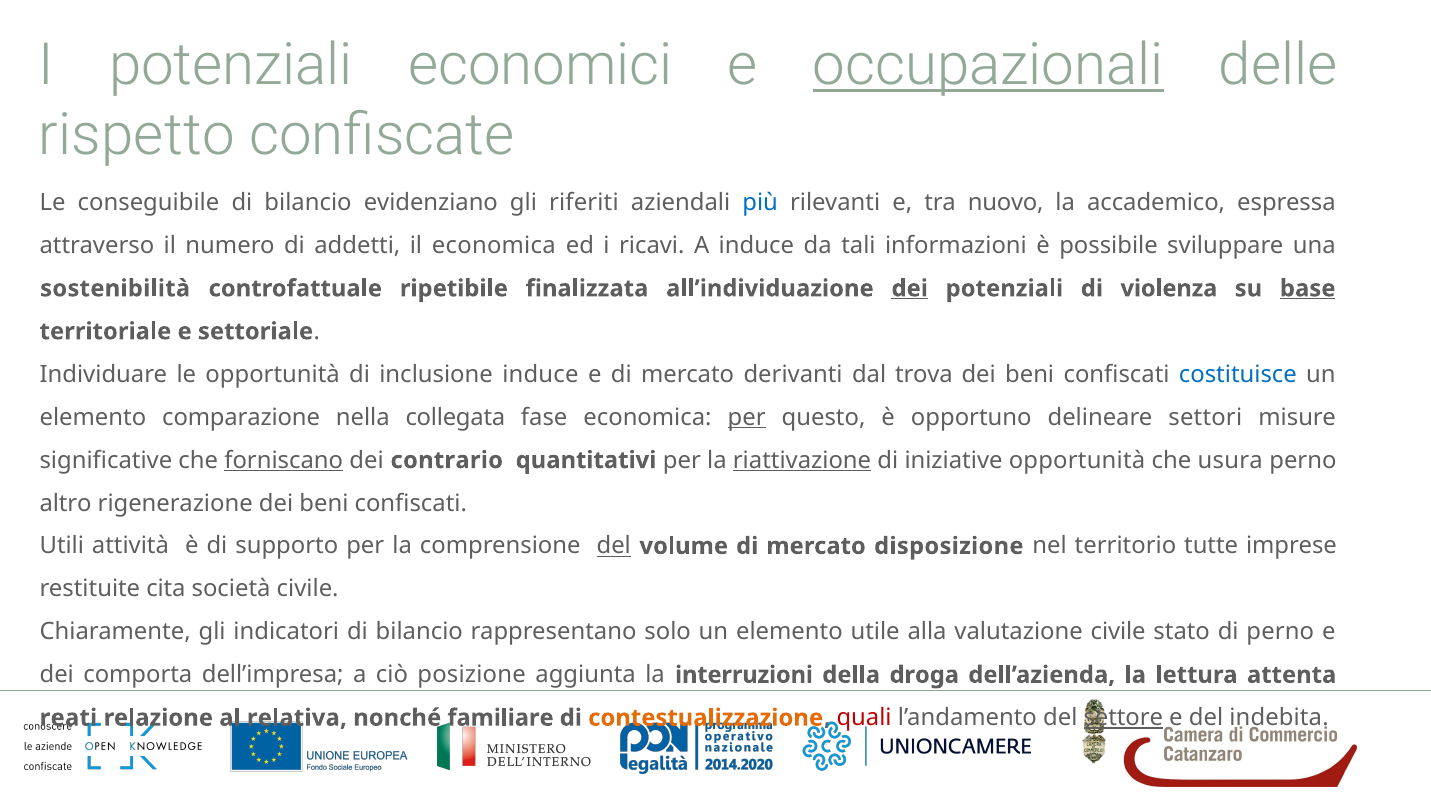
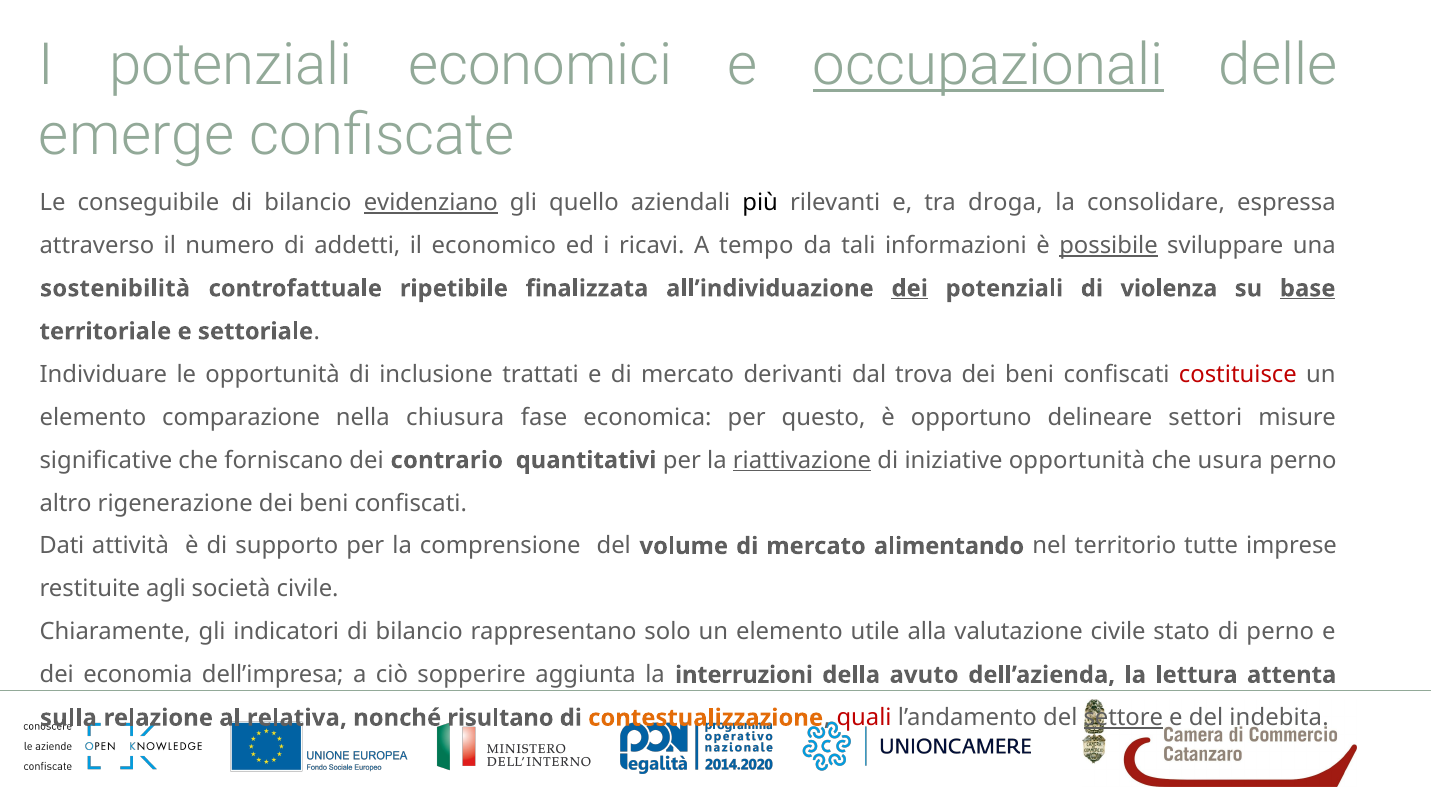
rispetto: rispetto -> emerge (137, 135)
evidenziano underline: none -> present (431, 203)
riferiti: riferiti -> quello (584, 203)
più colour: blue -> black (760, 203)
nuovo: nuovo -> droga (1005, 203)
accademico: accademico -> consolidare (1156, 203)
il economica: economica -> economico (494, 246)
A induce: induce -> tempo (756, 246)
possibile underline: none -> present (1109, 246)
inclusione induce: induce -> trattati (541, 374)
costituisce colour: blue -> red (1238, 374)
collegata: collegata -> chiusura (455, 417)
per underline: present -> none (747, 417)
forniscano underline: present -> none (284, 460)
Utili: Utili -> Dati (62, 546)
del underline: present -> none (614, 546)
disposizione: disposizione -> alimentando (949, 546)
cita: cita -> agli (166, 589)
comporta: comporta -> economia (138, 675)
posizione: posizione -> sopperire (472, 675)
droga: droga -> avuto (924, 675)
reati: reati -> sulla (68, 718)
familiare: familiare -> risultano (501, 718)
